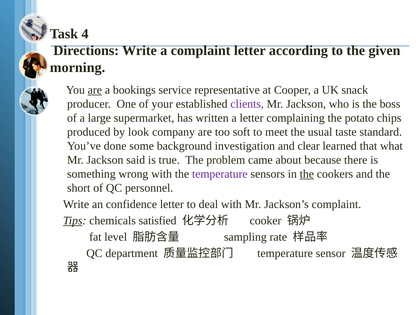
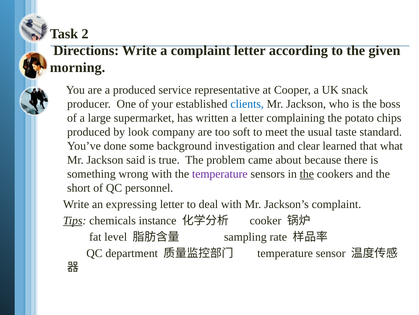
4: 4 -> 2 (85, 34)
are underline: present -> none (95, 90)
a bookings: bookings -> produced (134, 90)
clients colour: purple -> blue (247, 104)
confidence: confidence -> expressing (131, 204)
satisfied: satisfied -> instance (158, 220)
